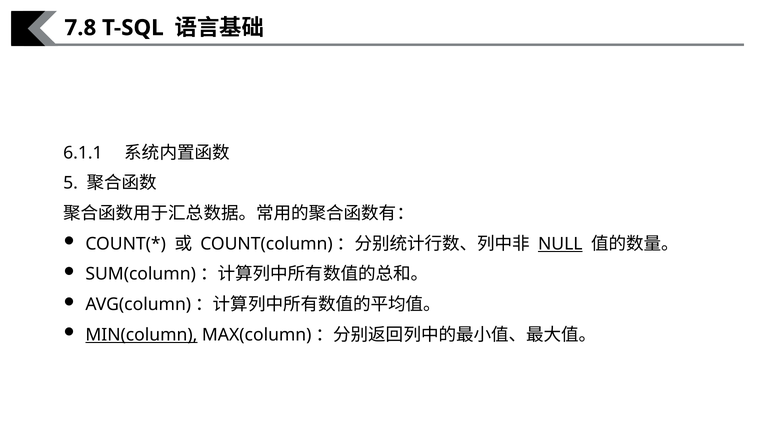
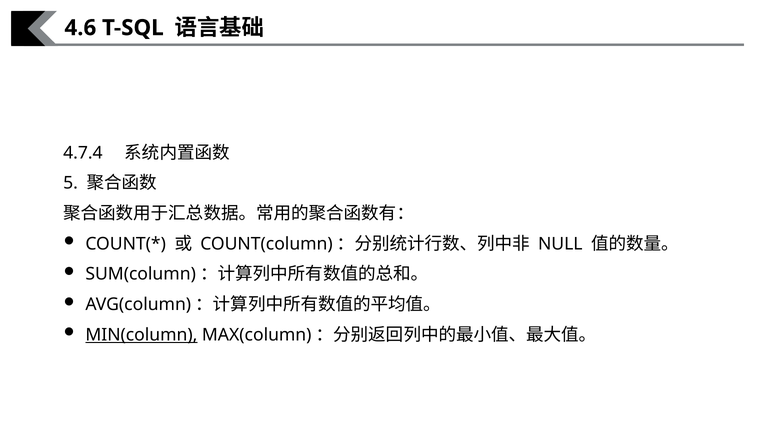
7.8: 7.8 -> 4.6 (80, 28)
6.1.1: 6.1.1 -> 4.7.4 (83, 153)
NULL underline: present -> none (560, 244)
